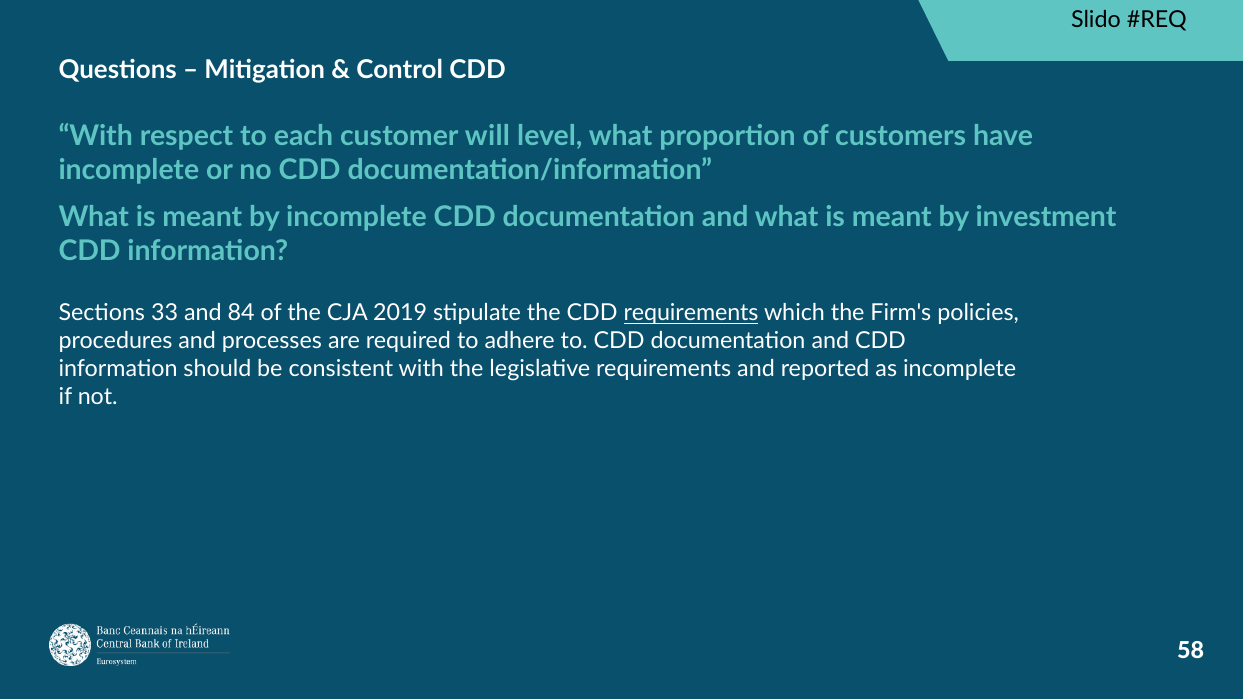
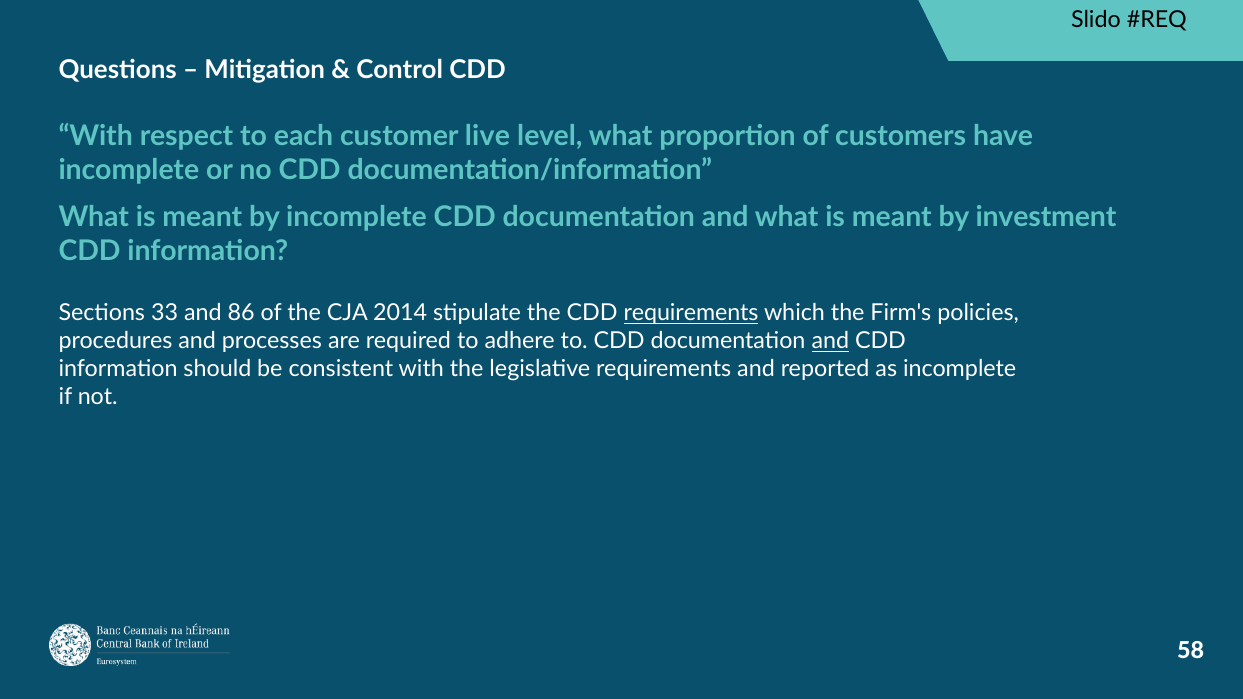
will: will -> live (487, 136)
84: 84 -> 86 (241, 313)
2019: 2019 -> 2014 (400, 313)
and underline: none -> present (830, 341)
